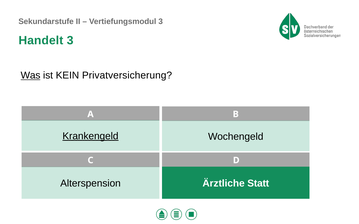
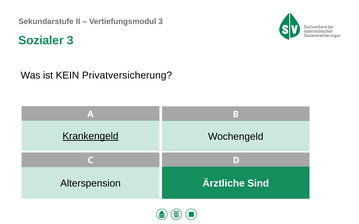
Handelt: Handelt -> Sozialer (41, 41)
Was underline: present -> none (31, 76)
Statt: Statt -> Sind (258, 184)
